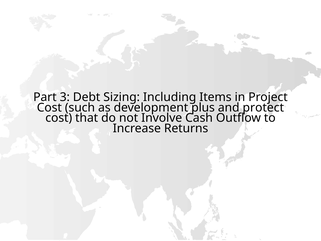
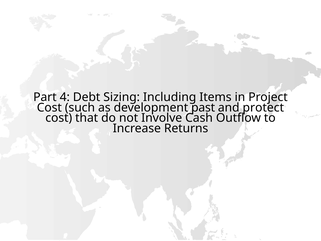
3: 3 -> 4 (65, 97)
plus: plus -> past (203, 107)
